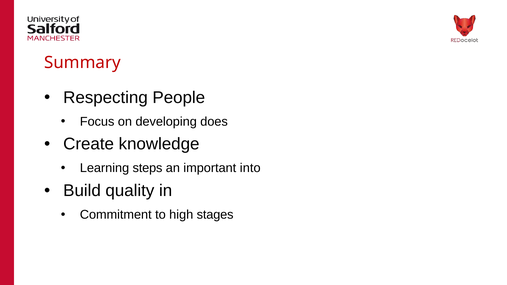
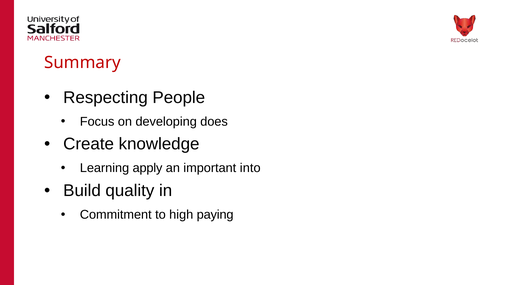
steps: steps -> apply (148, 168)
stages: stages -> paying (215, 215)
